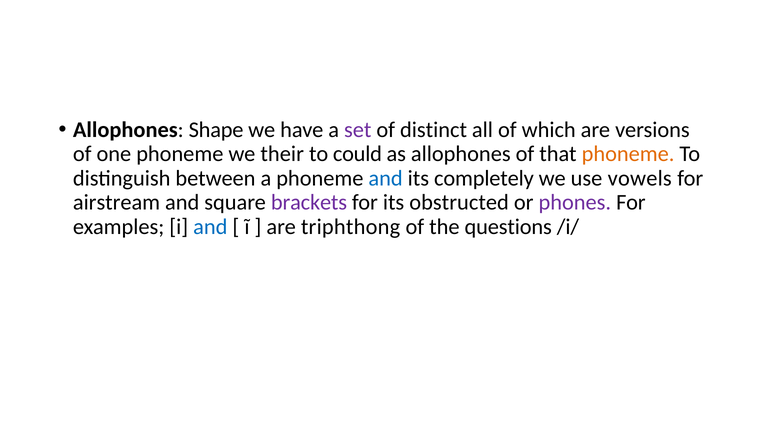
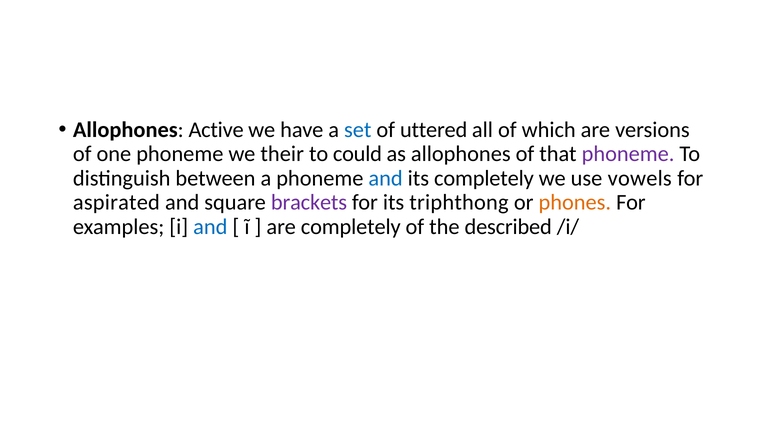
Shape: Shape -> Active (216, 130)
set colour: purple -> blue (358, 130)
distinct: distinct -> uttered (434, 130)
phoneme colour: orange -> purple (628, 154)
airstream: airstream -> aspirated (116, 202)
obstructed: obstructed -> triphthong (459, 202)
phones colour: purple -> orange (575, 202)
are triphthong: triphthong -> completely (351, 227)
questions: questions -> described (508, 227)
